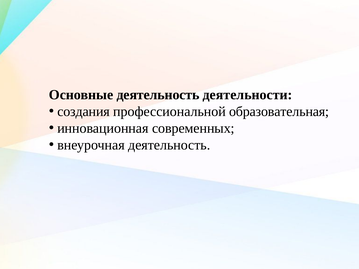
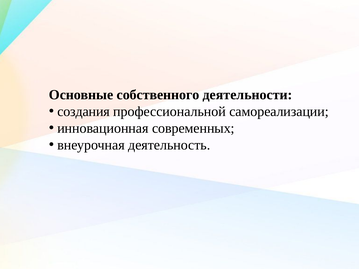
Основные деятельность: деятельность -> собственного (158, 95)
образовательная: образовательная -> самореализации (279, 112)
